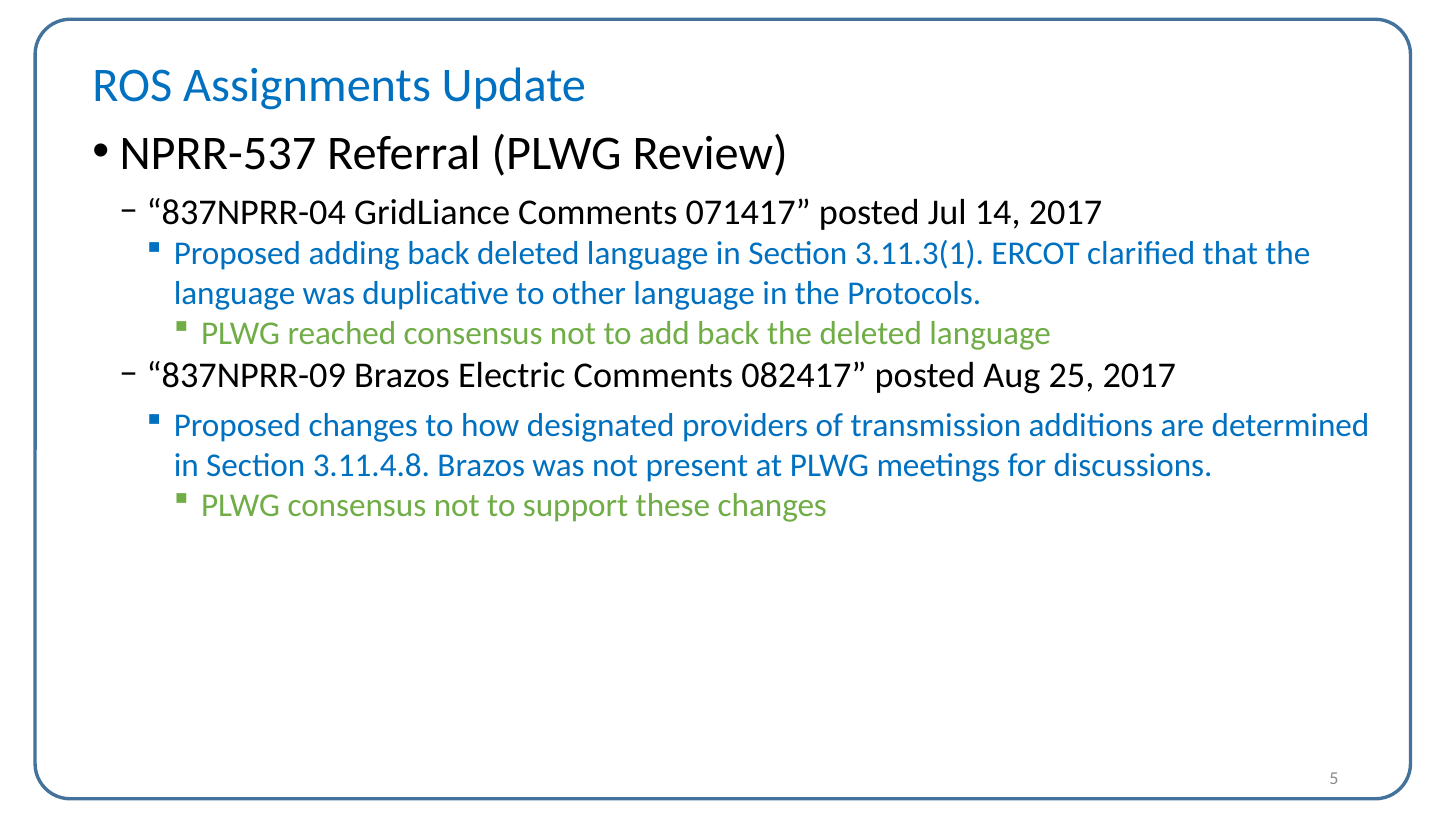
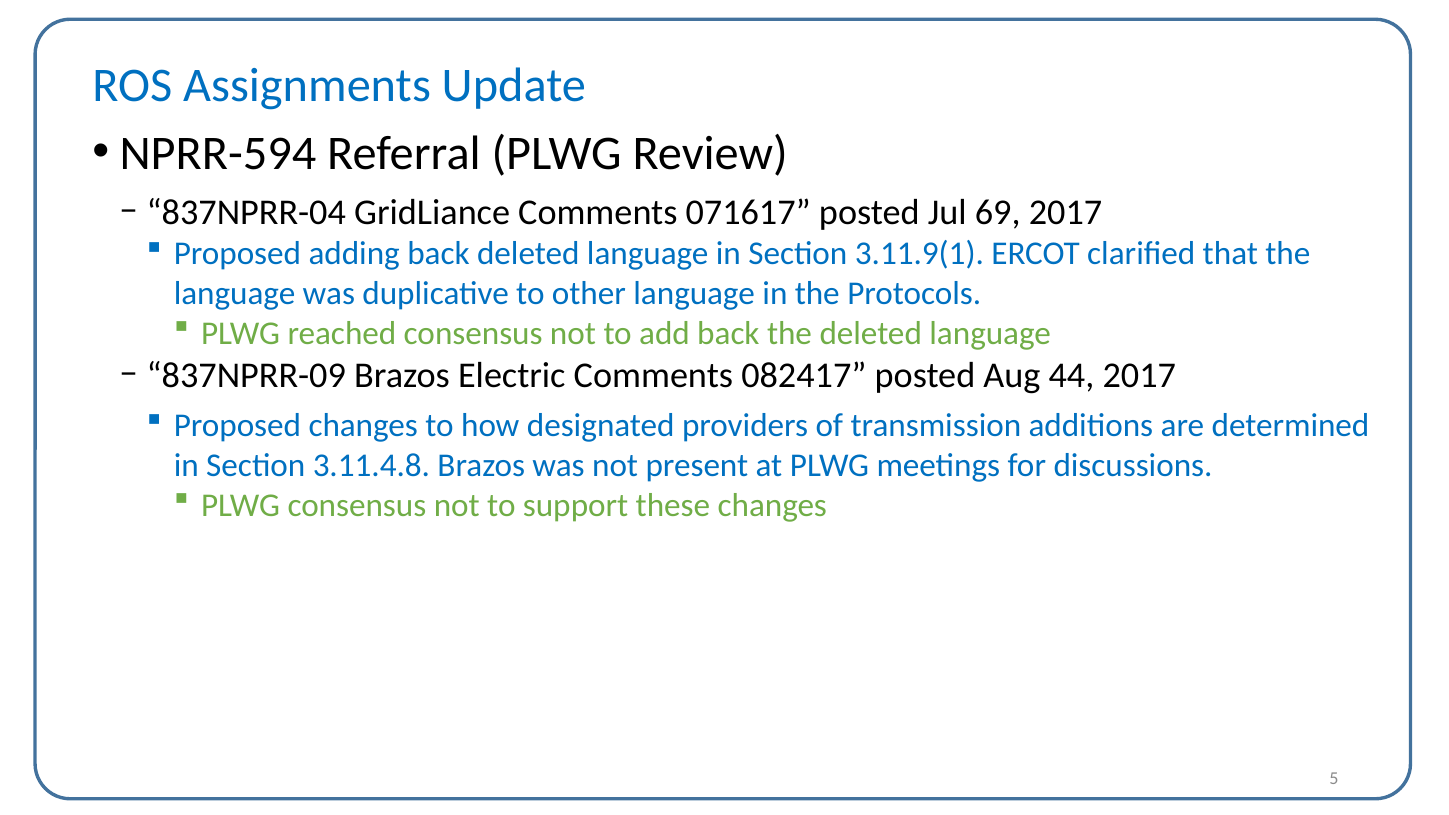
NPRR-537: NPRR-537 -> NPRR-594 (218, 153)
071417: 071417 -> 071617 (748, 212)
14: 14 -> 69 (998, 212)
3.11.3(1: 3.11.3(1 -> 3.11.9(1 (919, 254)
25: 25 -> 44 (1071, 375)
